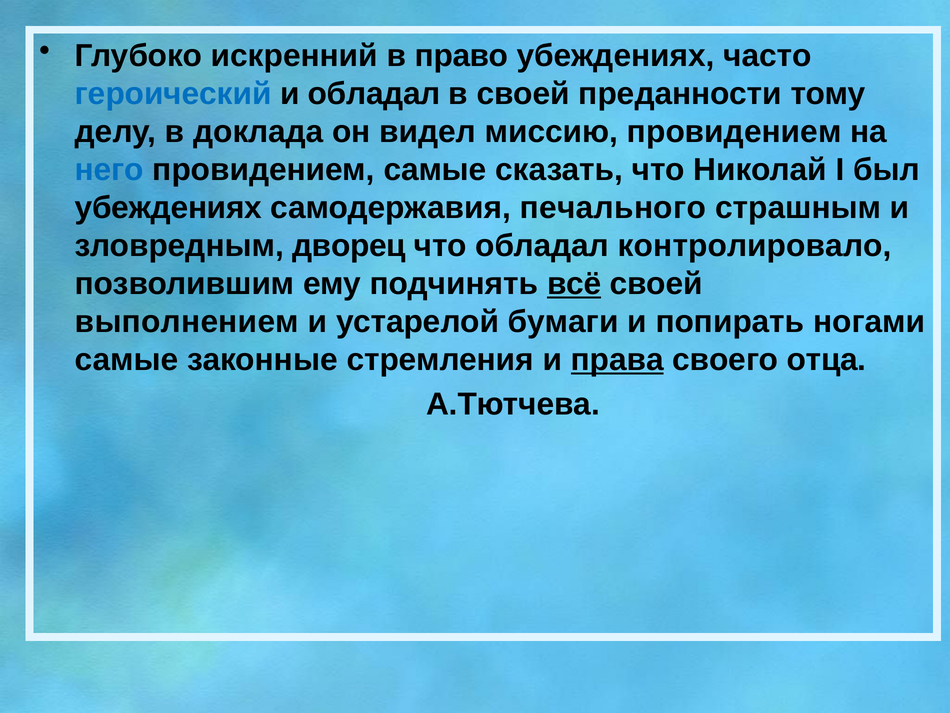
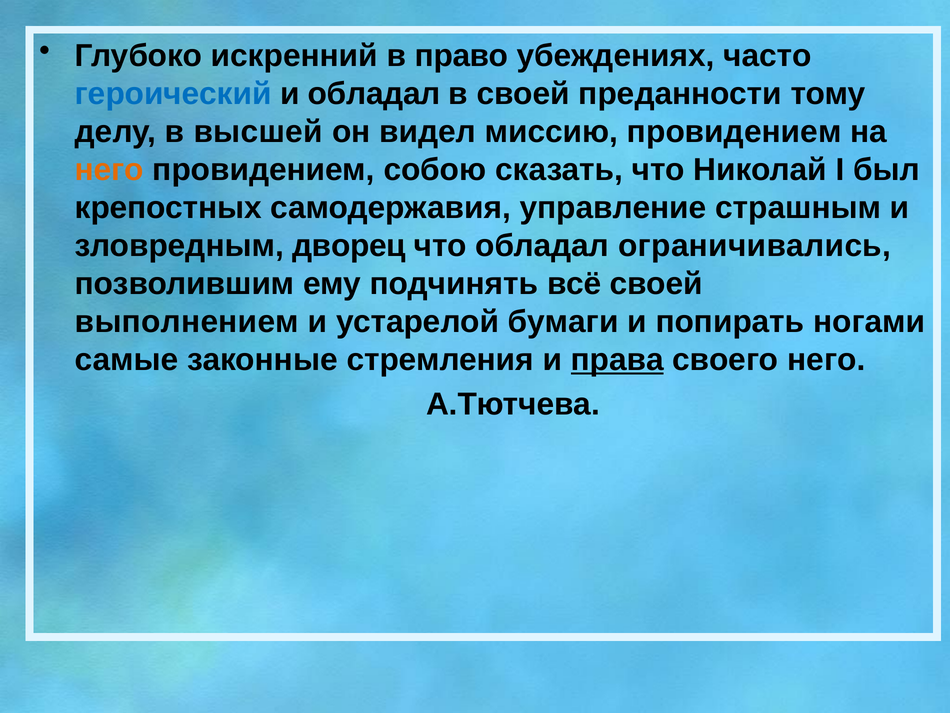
доклада: доклада -> высшей (258, 132)
него colour: blue -> orange (109, 170)
провидением самые: самые -> собою (435, 170)
убеждениях: убеждениях -> крепостных (168, 208)
печального: печального -> управление (613, 208)
контролировало: контролировало -> ограничивались (755, 246)
всё underline: present -> none (574, 284)
своего отца: отца -> него (826, 360)
